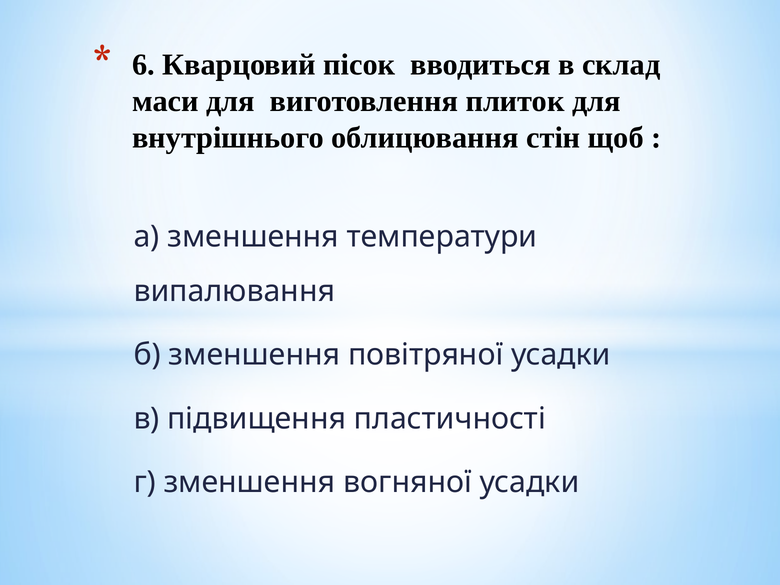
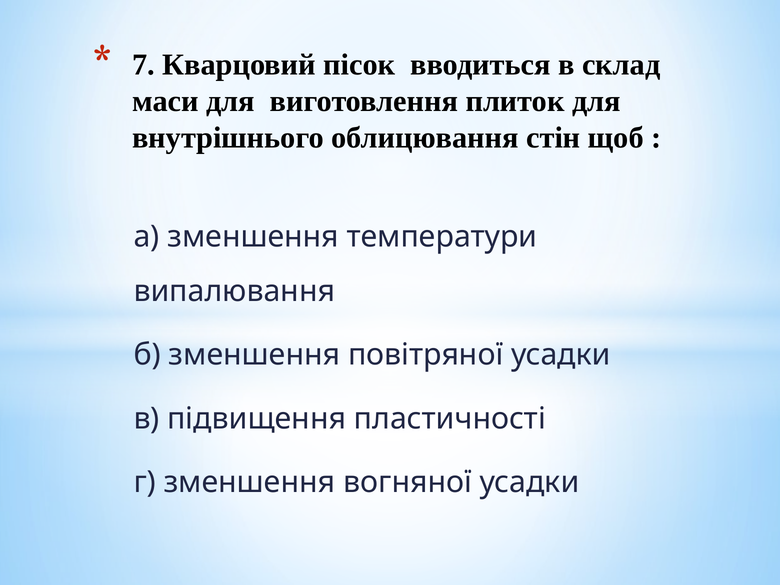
6: 6 -> 7 (143, 65)
